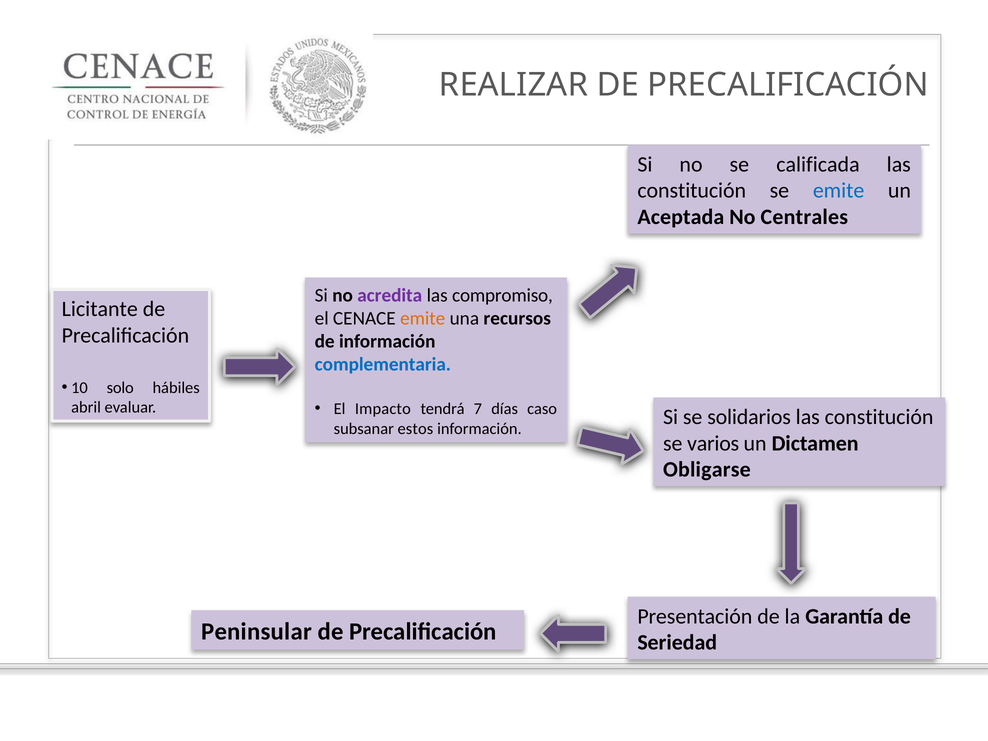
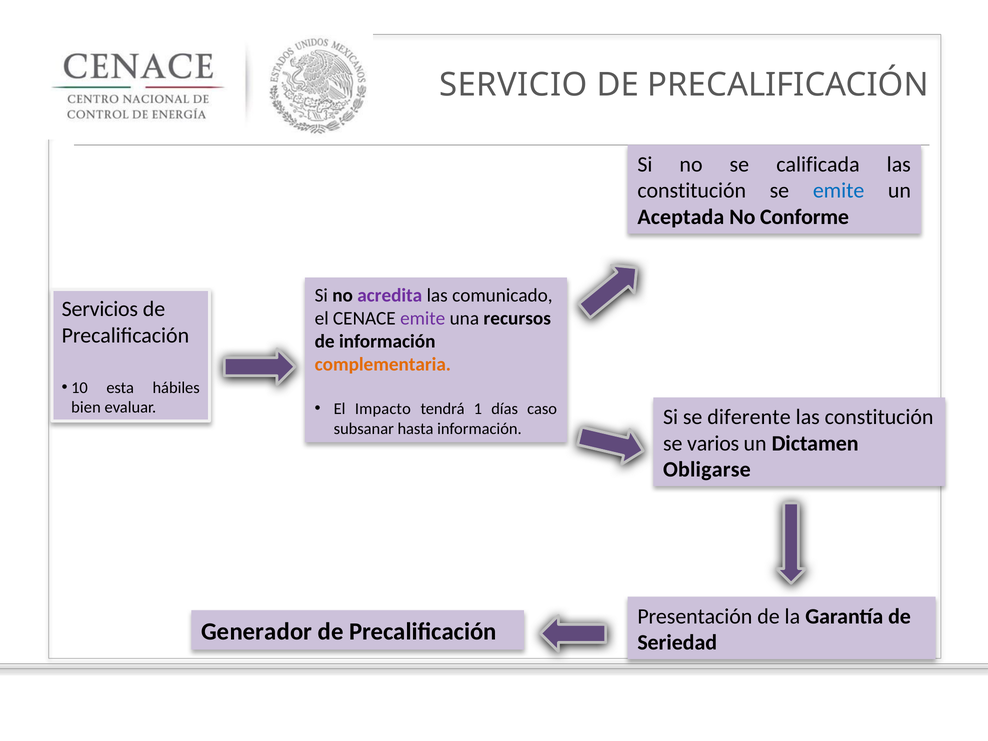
REALIZAR: REALIZAR -> SERVICIO (513, 85)
Centrales: Centrales -> Conforme (805, 217)
compromiso: compromiso -> comunicado (502, 295)
Licitante: Licitante -> Servicios (100, 309)
emite colour: orange -> purple (423, 318)
complementaria colour: blue -> orange (383, 365)
solo: solo -> esta (120, 388)
7: 7 -> 1 (478, 409)
abril: abril -> bien (86, 408)
solidarios: solidarios -> diferente (749, 417)
estos: estos -> hasta (416, 429)
Peninsular: Peninsular -> Generador (257, 632)
